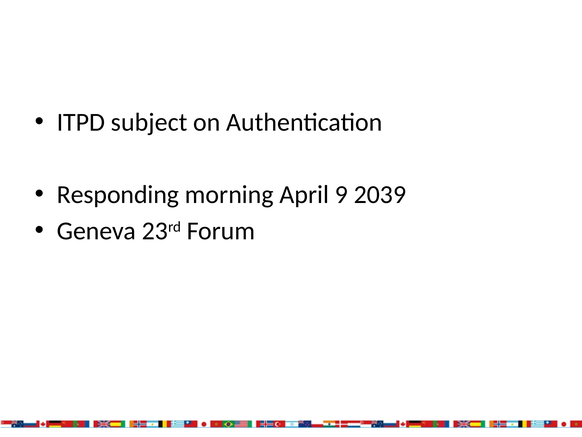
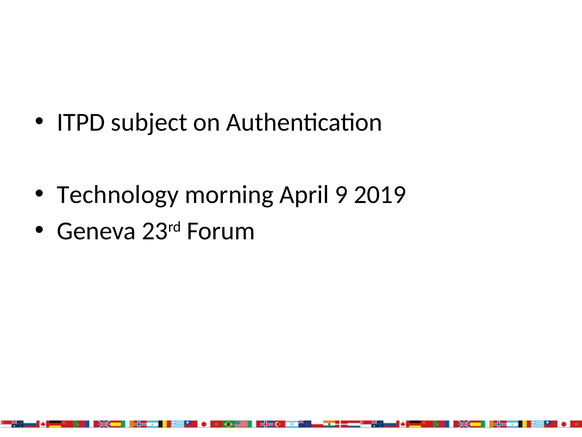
Responding: Responding -> Technology (118, 195)
2039: 2039 -> 2019 (380, 195)
